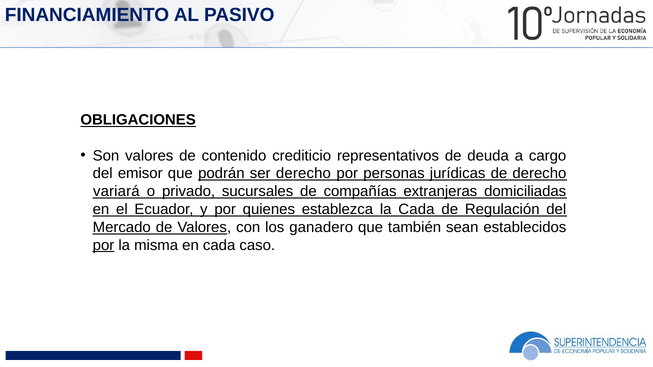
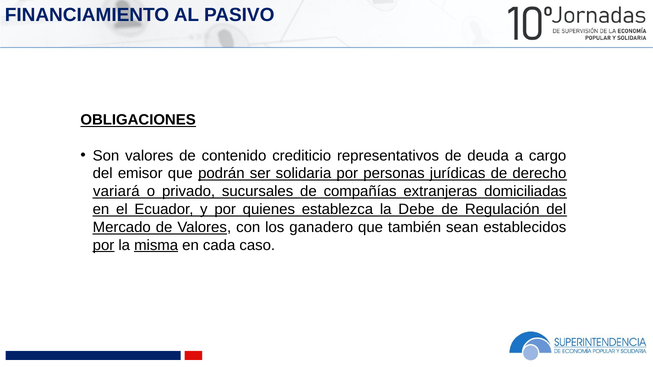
ser derecho: derecho -> solidaria (304, 174)
la Cada: Cada -> Debe (416, 210)
misma underline: none -> present (156, 245)
